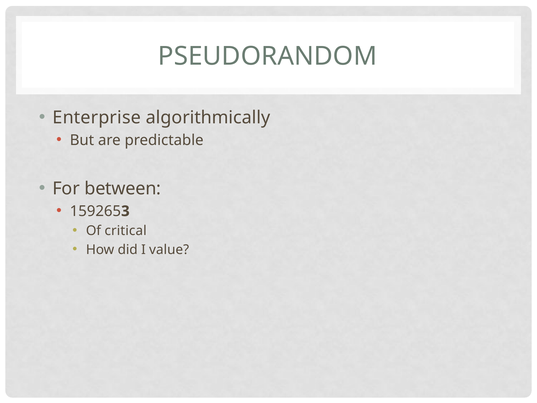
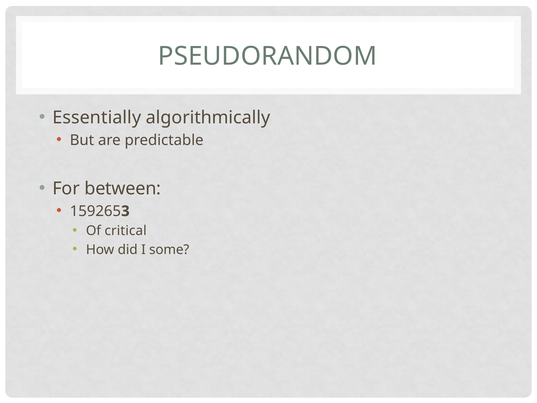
Enterprise: Enterprise -> Essentially (97, 118)
value: value -> some (169, 249)
